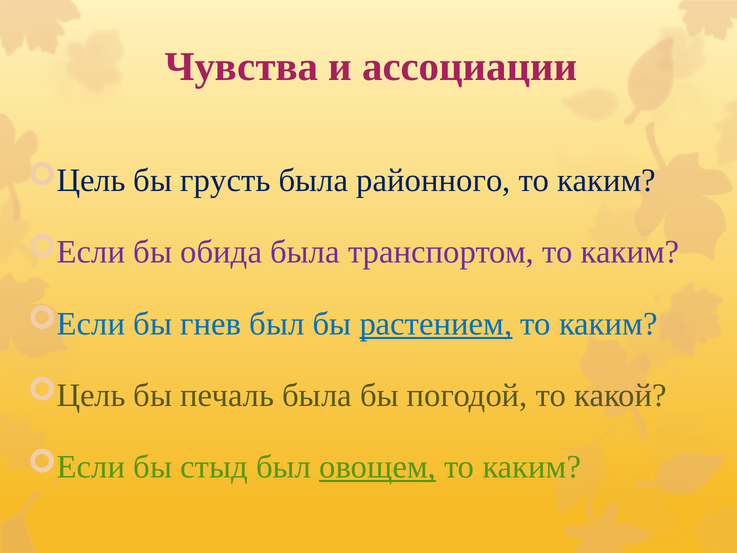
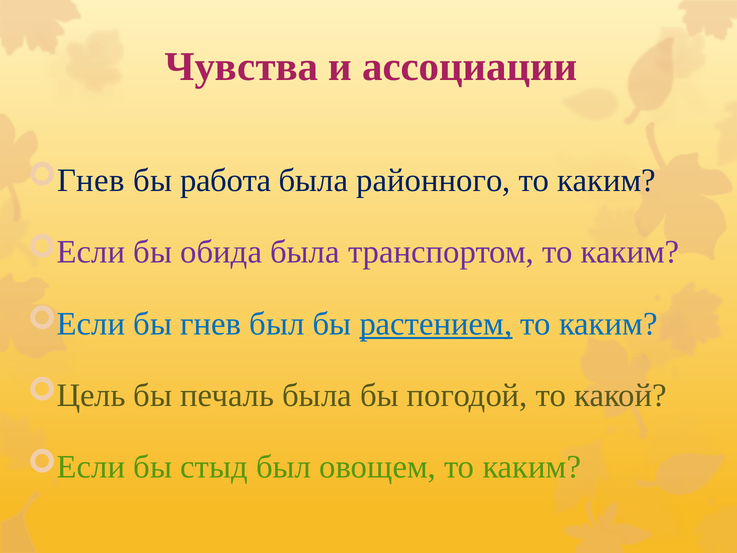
Цель: Цель -> Гнев (91, 180)
грусть: грусть -> работа (226, 180)
овощем underline: present -> none (378, 467)
